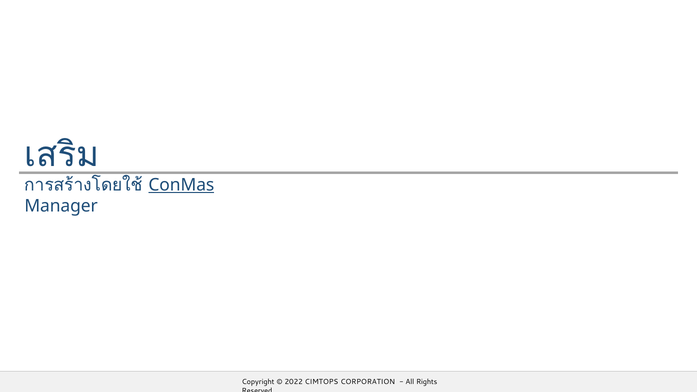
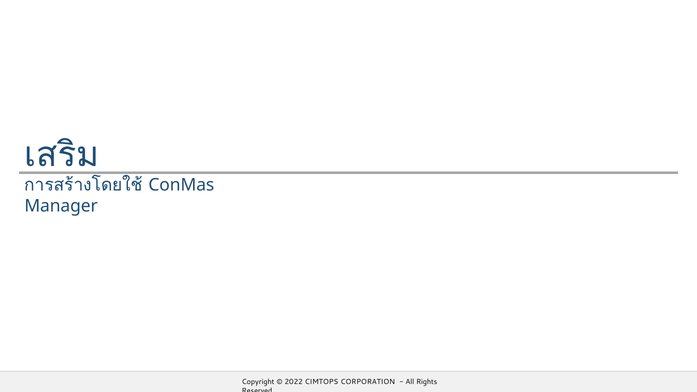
ConMas underline: present -> none (181, 185)
